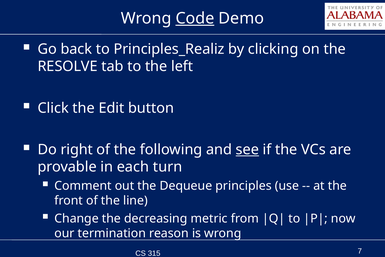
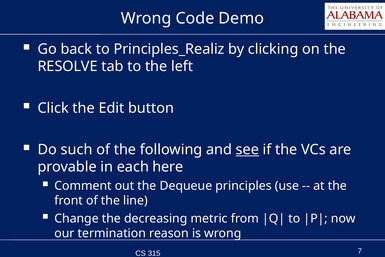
Code underline: present -> none (195, 18)
right: right -> such (77, 149)
turn: turn -> here (168, 167)
